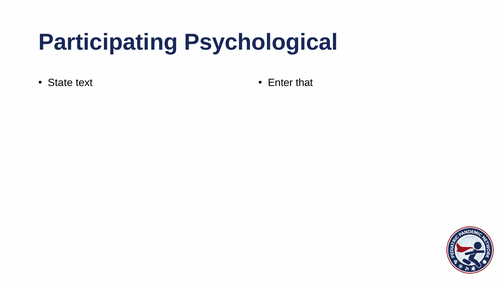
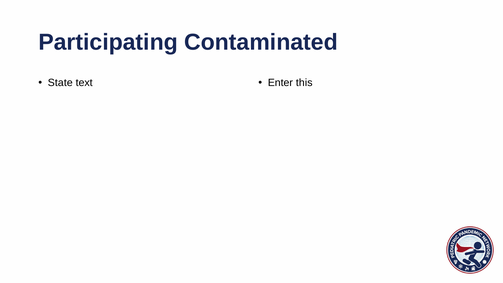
Psychological: Psychological -> Contaminated (261, 42)
that: that -> this (304, 83)
